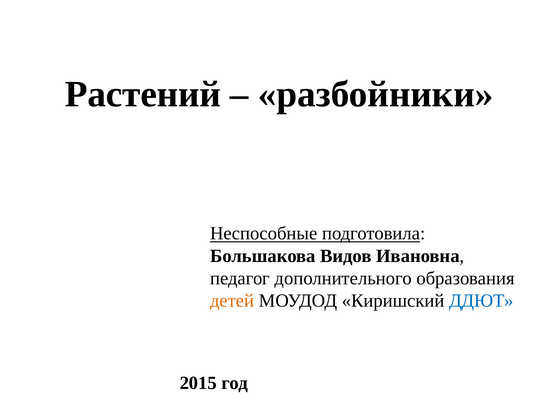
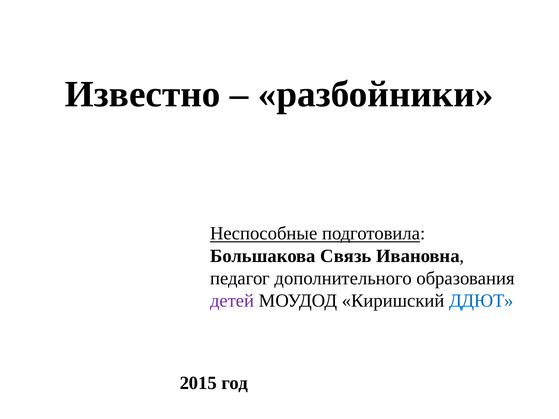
Растений: Растений -> Известно (143, 94)
Видов: Видов -> Связь (346, 256)
детей colour: orange -> purple (232, 301)
